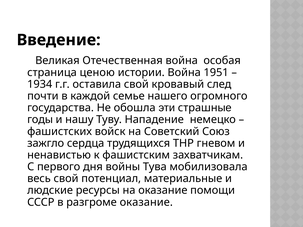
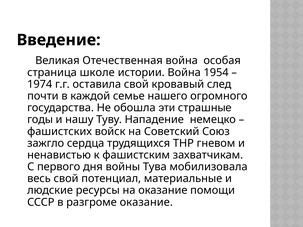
ценою: ценою -> школе (97, 72)
1951: 1951 -> 1954 (216, 72)
1934: 1934 -> 1974 (40, 84)
